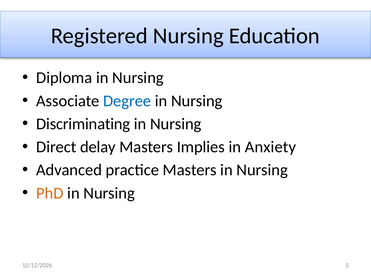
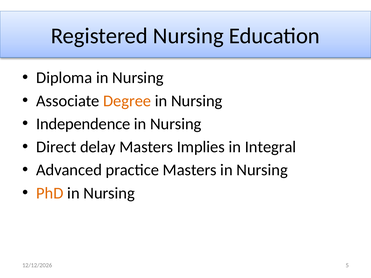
Degree colour: blue -> orange (127, 101)
Discriminating: Discriminating -> Independence (83, 124)
Anxiety: Anxiety -> Integral (271, 147)
